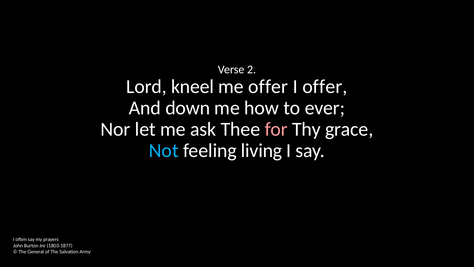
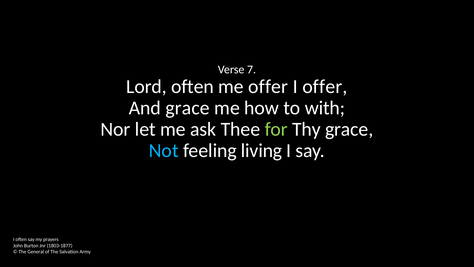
2: 2 -> 7 (252, 70)
Lord kneel: kneel -> often (193, 87)
And down: down -> grace (188, 108)
ever: ever -> with (325, 108)
for colour: pink -> light green (276, 129)
